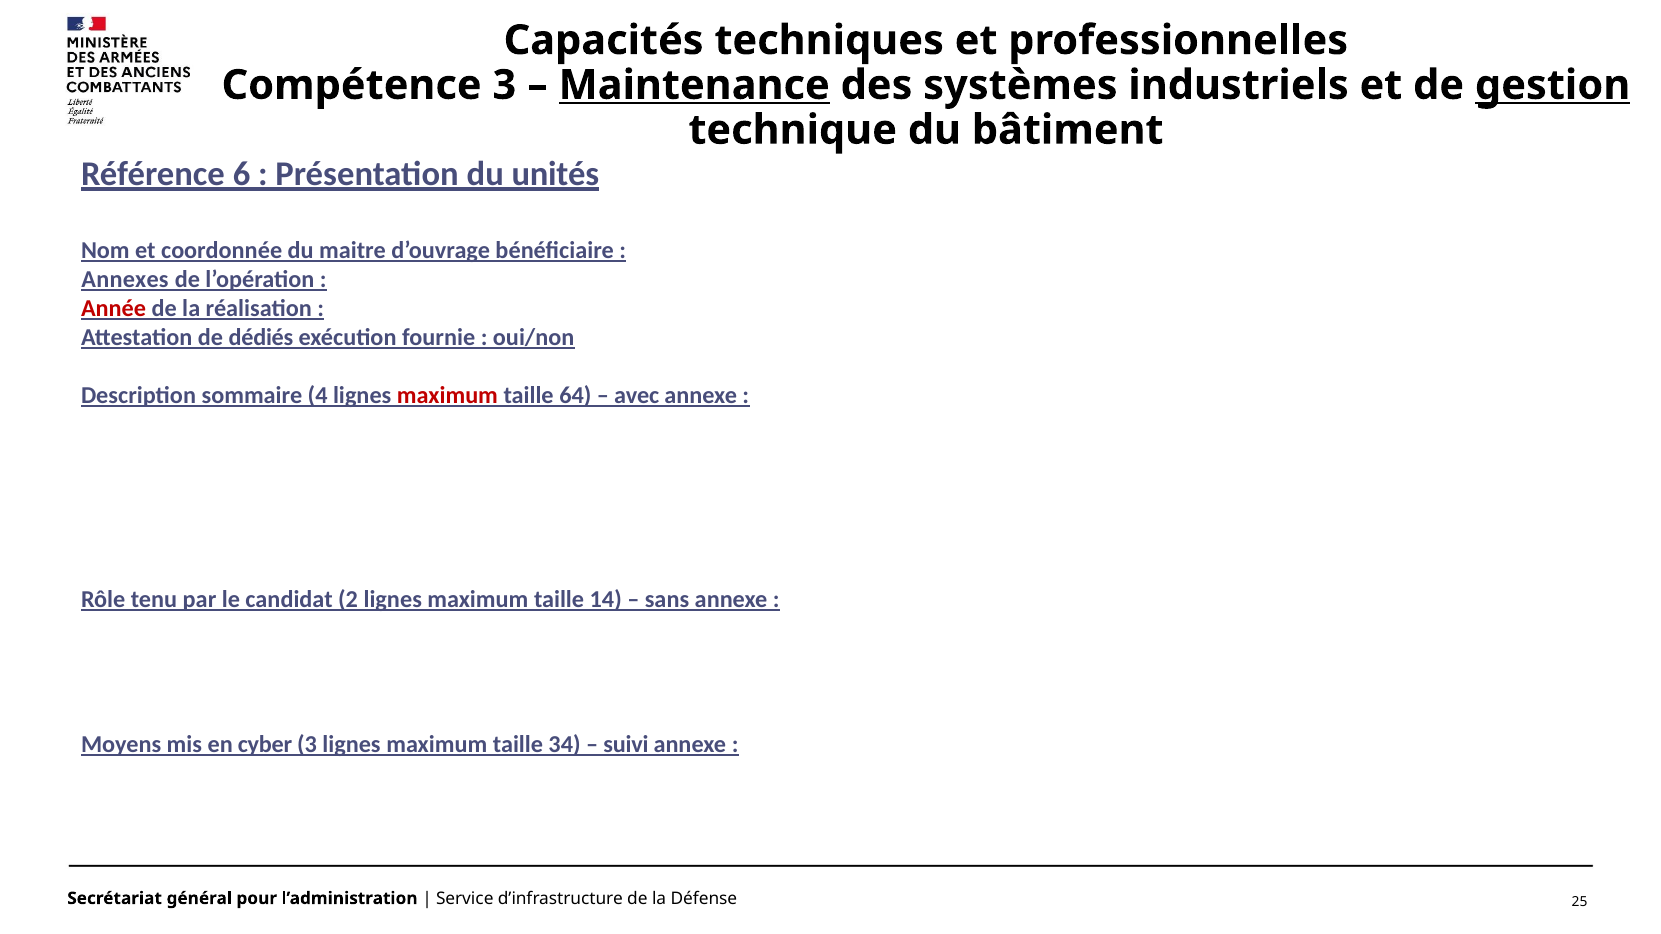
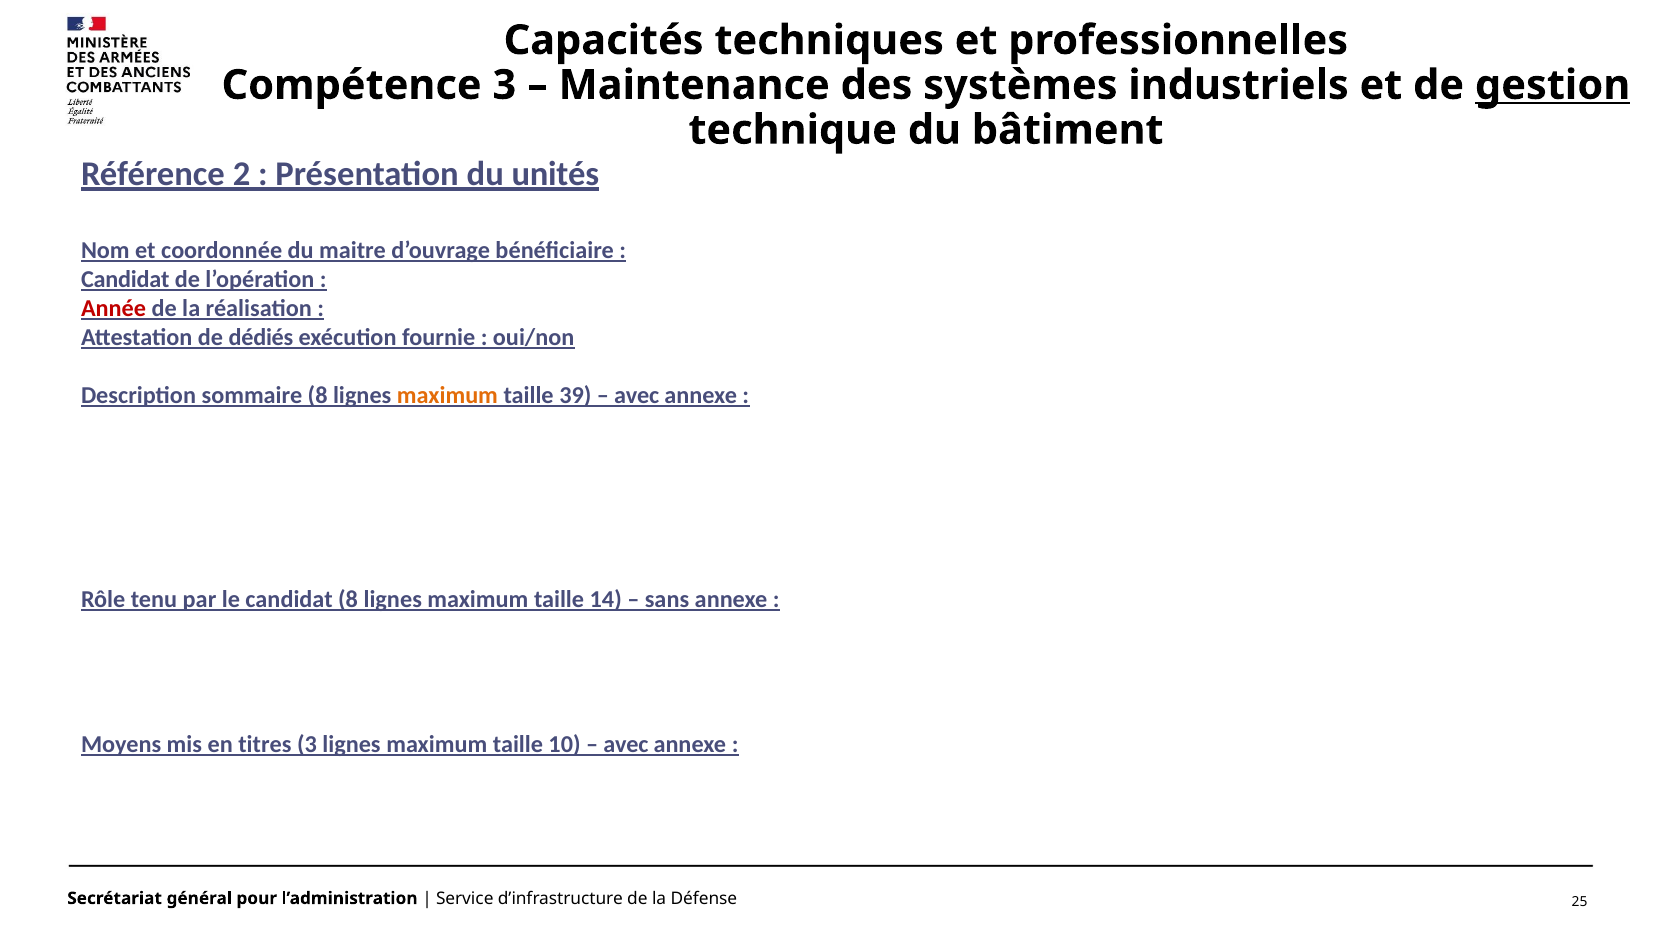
Maintenance underline: present -> none (694, 85)
6: 6 -> 2 (242, 174)
Annexes: Annexes -> Candidat (125, 279)
sommaire 4: 4 -> 8 (318, 396)
maximum colour: red -> orange (447, 396)
64: 64 -> 39 (575, 396)
candidat 2: 2 -> 8 (348, 599)
cyber: cyber -> titres (265, 745)
34: 34 -> 10 (565, 745)
suivi: suivi -> avec (626, 745)
